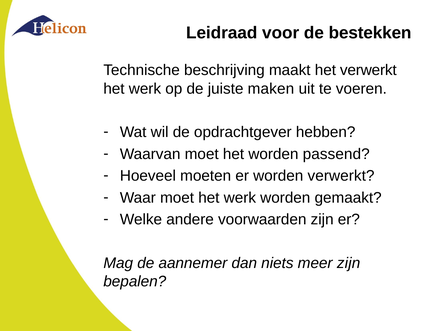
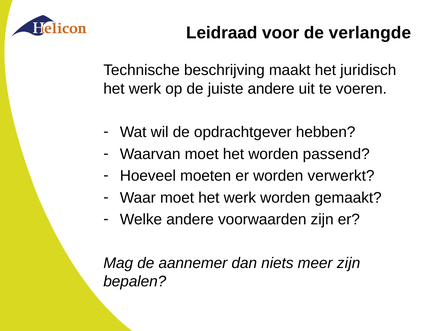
bestekken: bestekken -> verlangde (370, 33)
het verwerkt: verwerkt -> juridisch (368, 70)
juiste maken: maken -> andere (271, 89)
